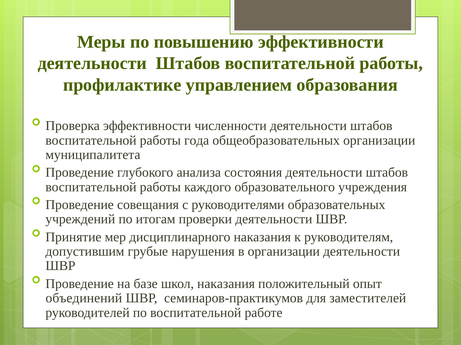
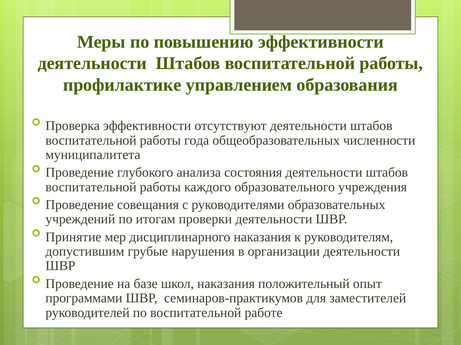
численности: численности -> отсутствуют (231, 126)
общеобразовательных организации: организации -> численности (379, 141)
объединений: объединений -> программами (84, 299)
